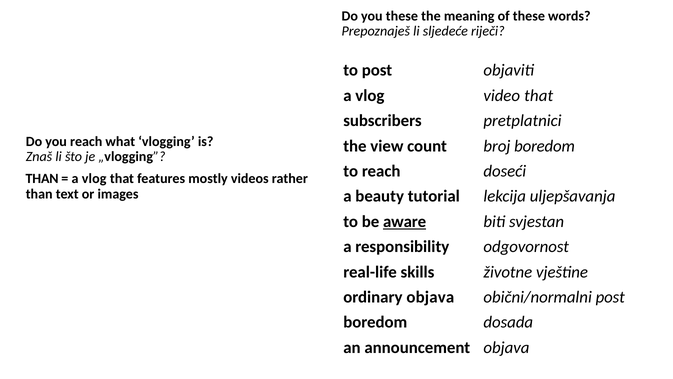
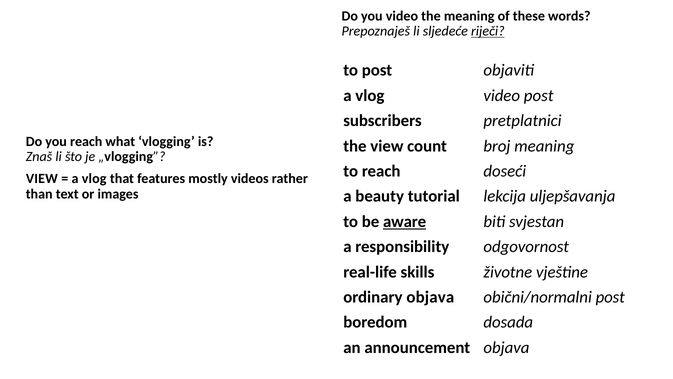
you these: these -> video (402, 16)
riječi underline: none -> present (488, 31)
video that: that -> post (539, 95)
broj boredom: boredom -> meaning (544, 146)
THAN: THAN -> VIEW (42, 179)
